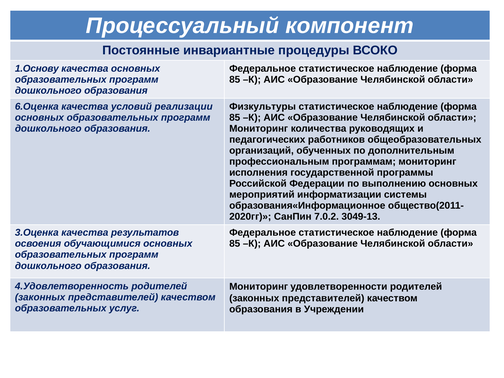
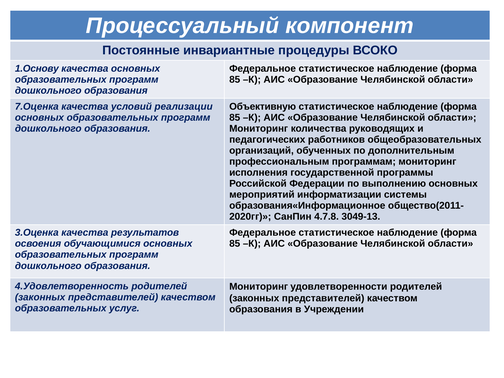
6.Оценка: 6.Оценка -> 7.Оценка (37, 107)
Физкультуры: Физкультуры -> Объективную (263, 107)
7.0.2: 7.0.2 -> 4.7.8 (327, 217)
